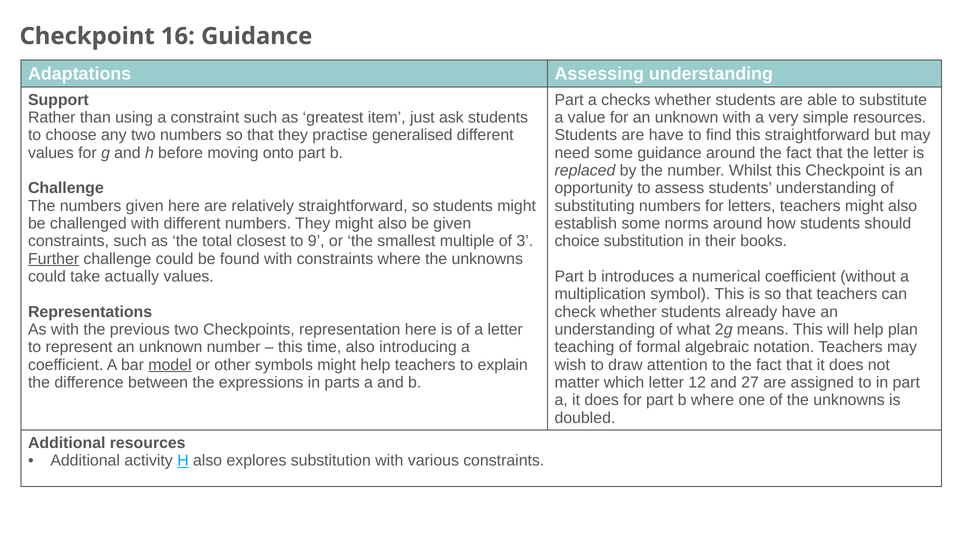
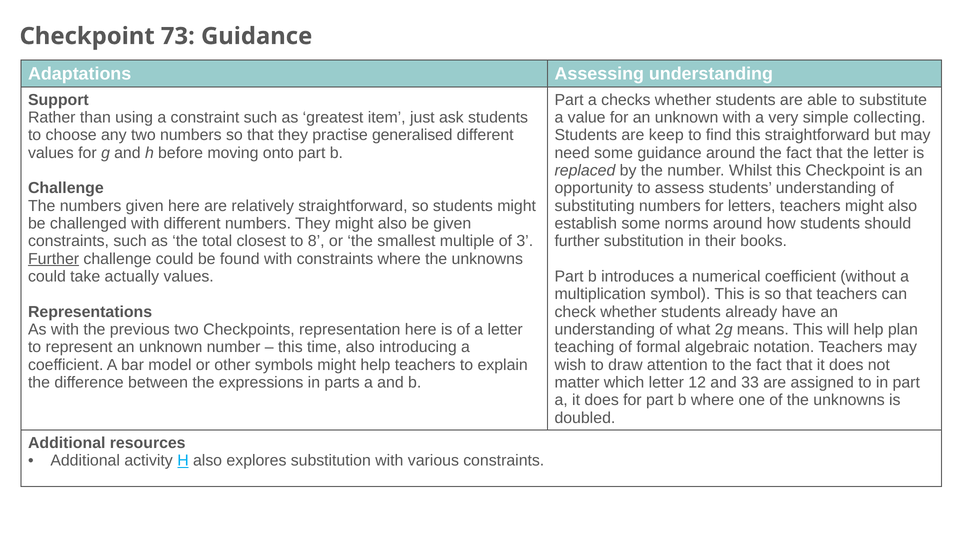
16: 16 -> 73 (178, 36)
simple resources: resources -> collecting (889, 117)
are have: have -> keep (666, 135)
9: 9 -> 8 (316, 241)
choice: choice -> further (577, 241)
model underline: present -> none (170, 365)
27: 27 -> 33 (750, 382)
